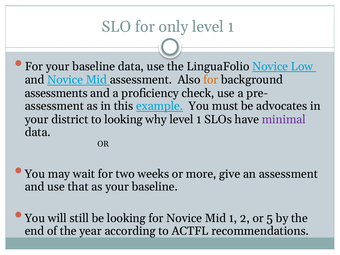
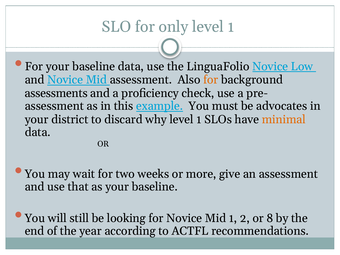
to looking: looking -> discard (124, 120)
minimal colour: purple -> orange (284, 120)
5: 5 -> 8 (270, 218)
